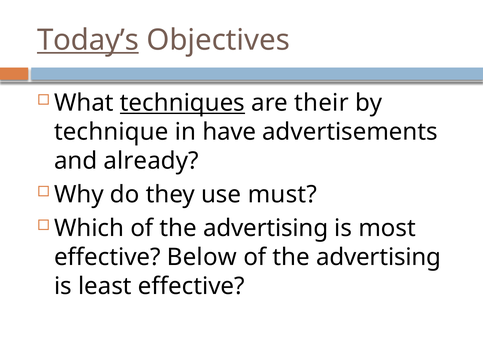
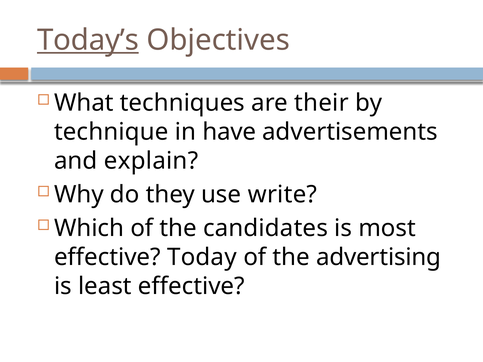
techniques underline: present -> none (182, 103)
already: already -> explain (151, 161)
must: must -> write (282, 195)
Which of the advertising: advertising -> candidates (265, 228)
Below: Below -> Today (202, 257)
